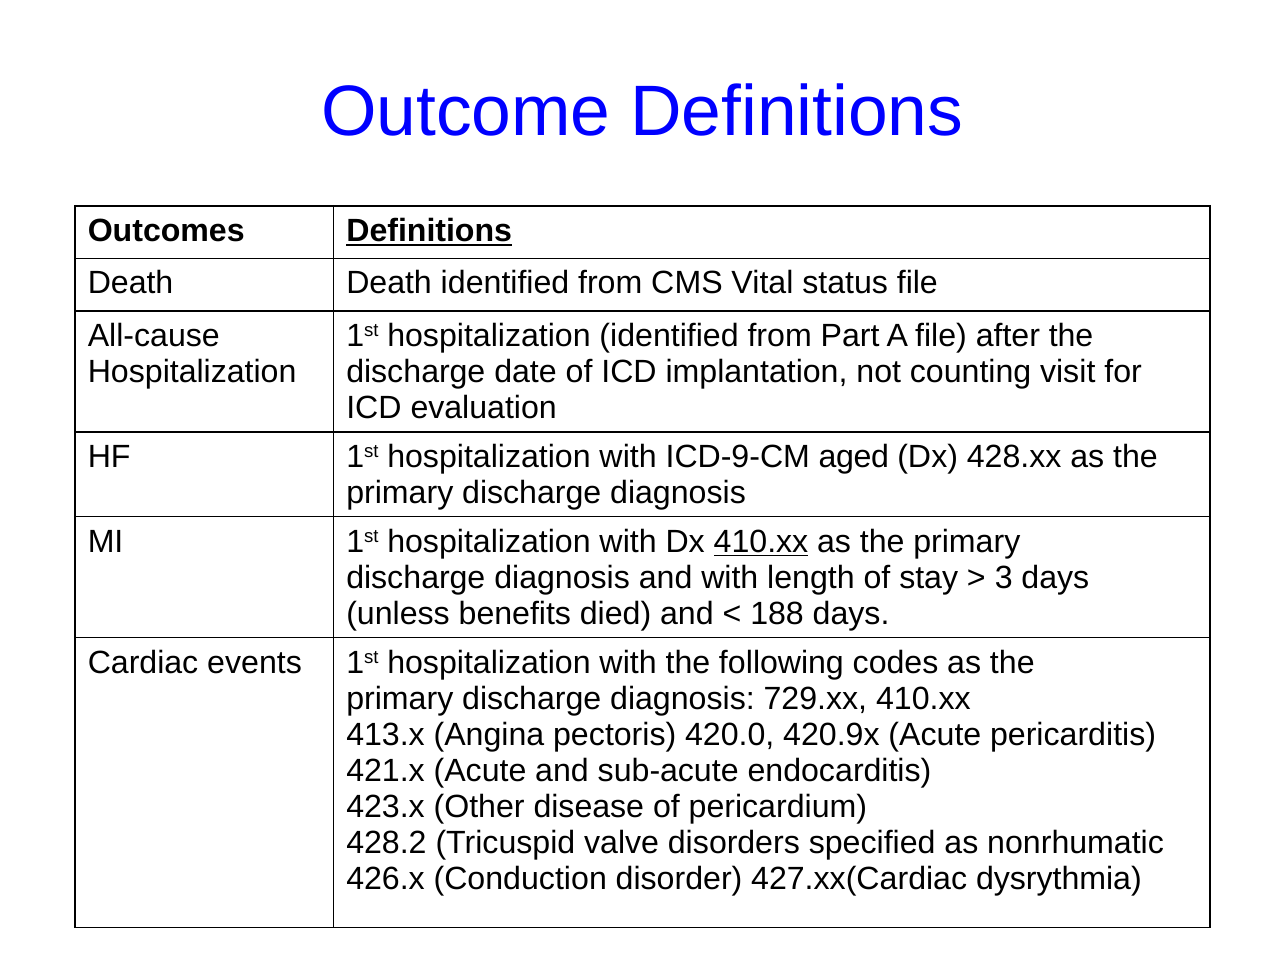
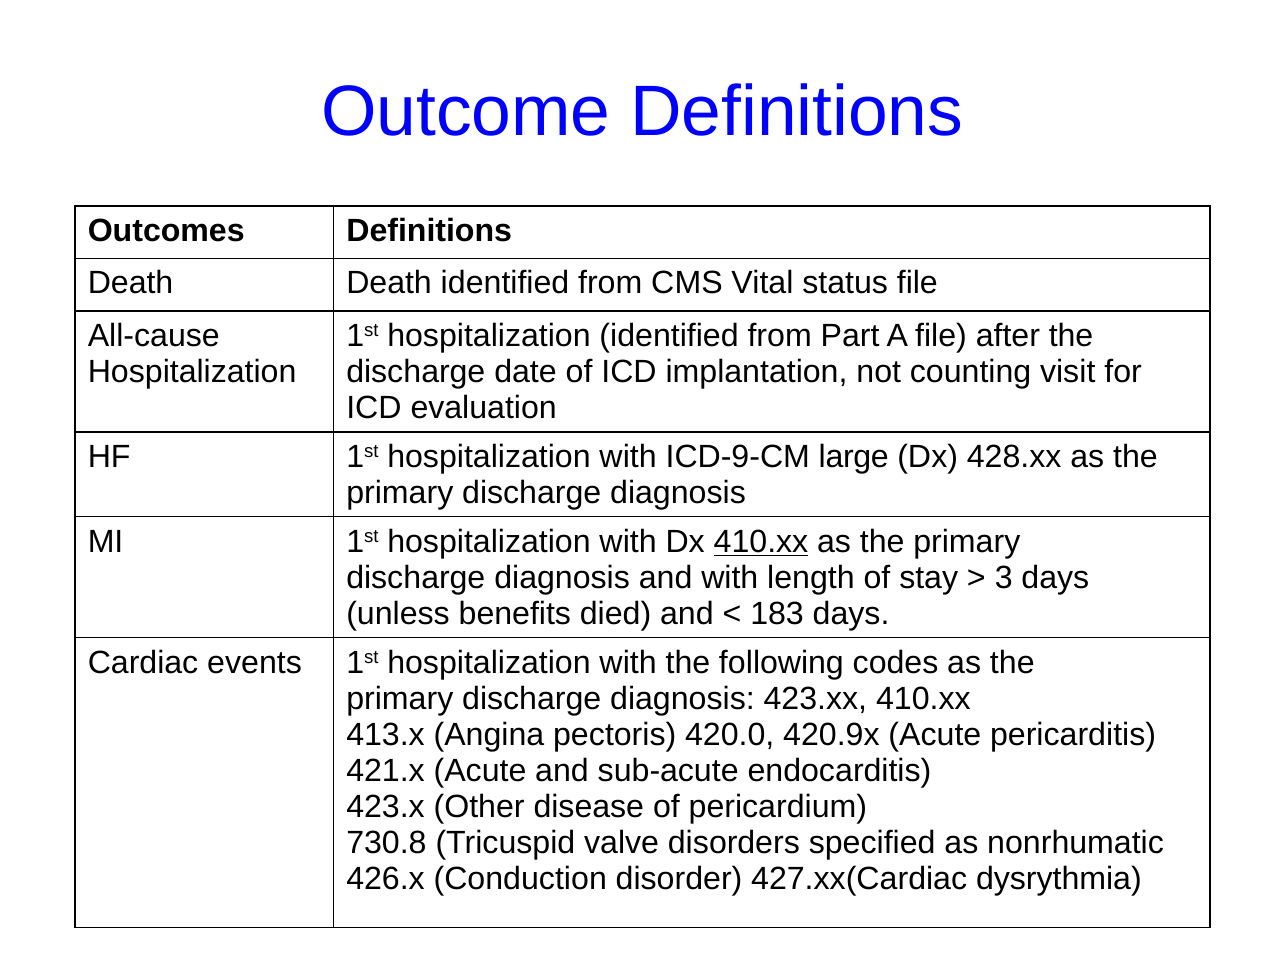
Definitions underline: present -> none (429, 231)
aged: aged -> large (854, 457)
188: 188 -> 183 (777, 613)
729.xx: 729.xx -> 423.xx (815, 698)
428.2: 428.2 -> 730.8 (386, 842)
